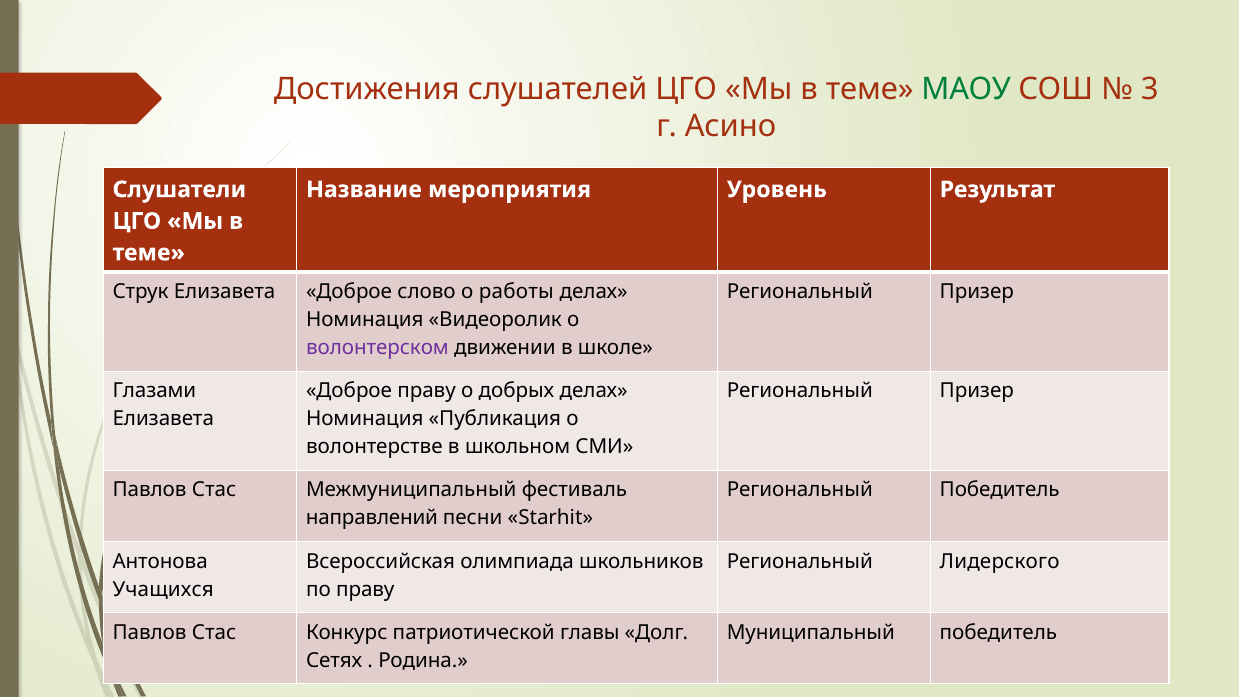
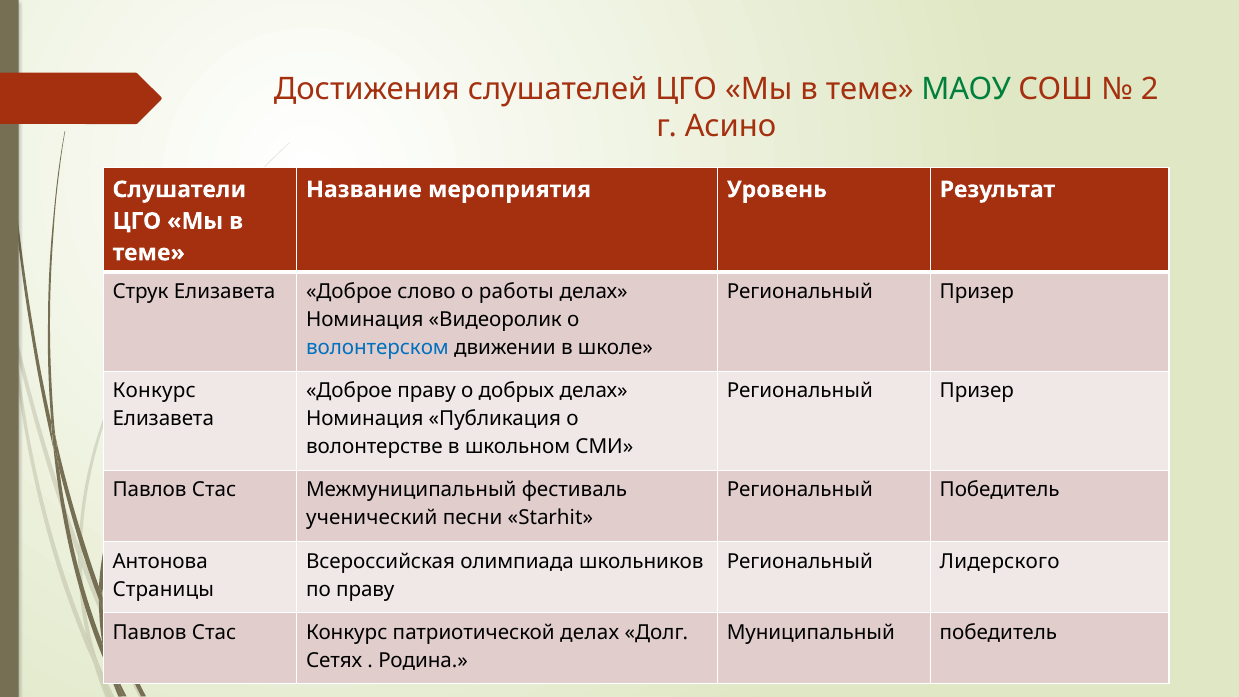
3: 3 -> 2 (1150, 89)
волонтерском colour: purple -> blue (377, 348)
Глазами: Глазами -> Конкурс (154, 391)
направлений: направлений -> ученический (372, 518)
Учащихся: Учащихся -> Страницы (163, 589)
патриотической главы: главы -> делах (590, 632)
